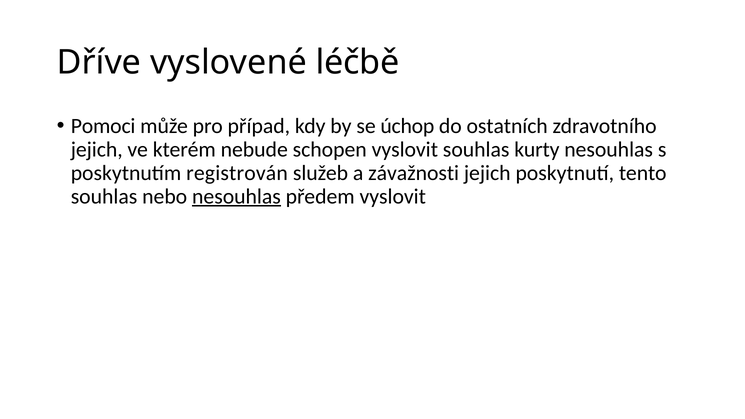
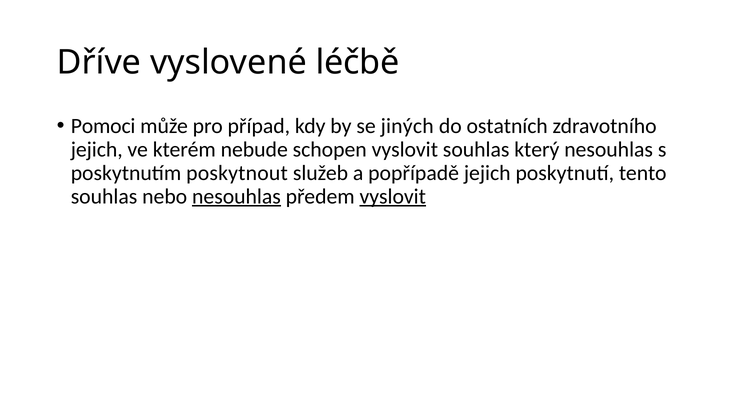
úchop: úchop -> jiných (407, 126)
kurty: kurty -> který (537, 149)
registrován: registrován -> poskytnout (237, 173)
závažnosti: závažnosti -> popřípadě (414, 173)
vyslovit underline: none -> present (393, 196)
